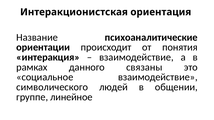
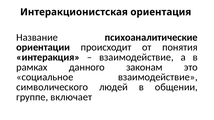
связаны: связаны -> законам (144, 67)
линейное: линейное -> включает (71, 97)
